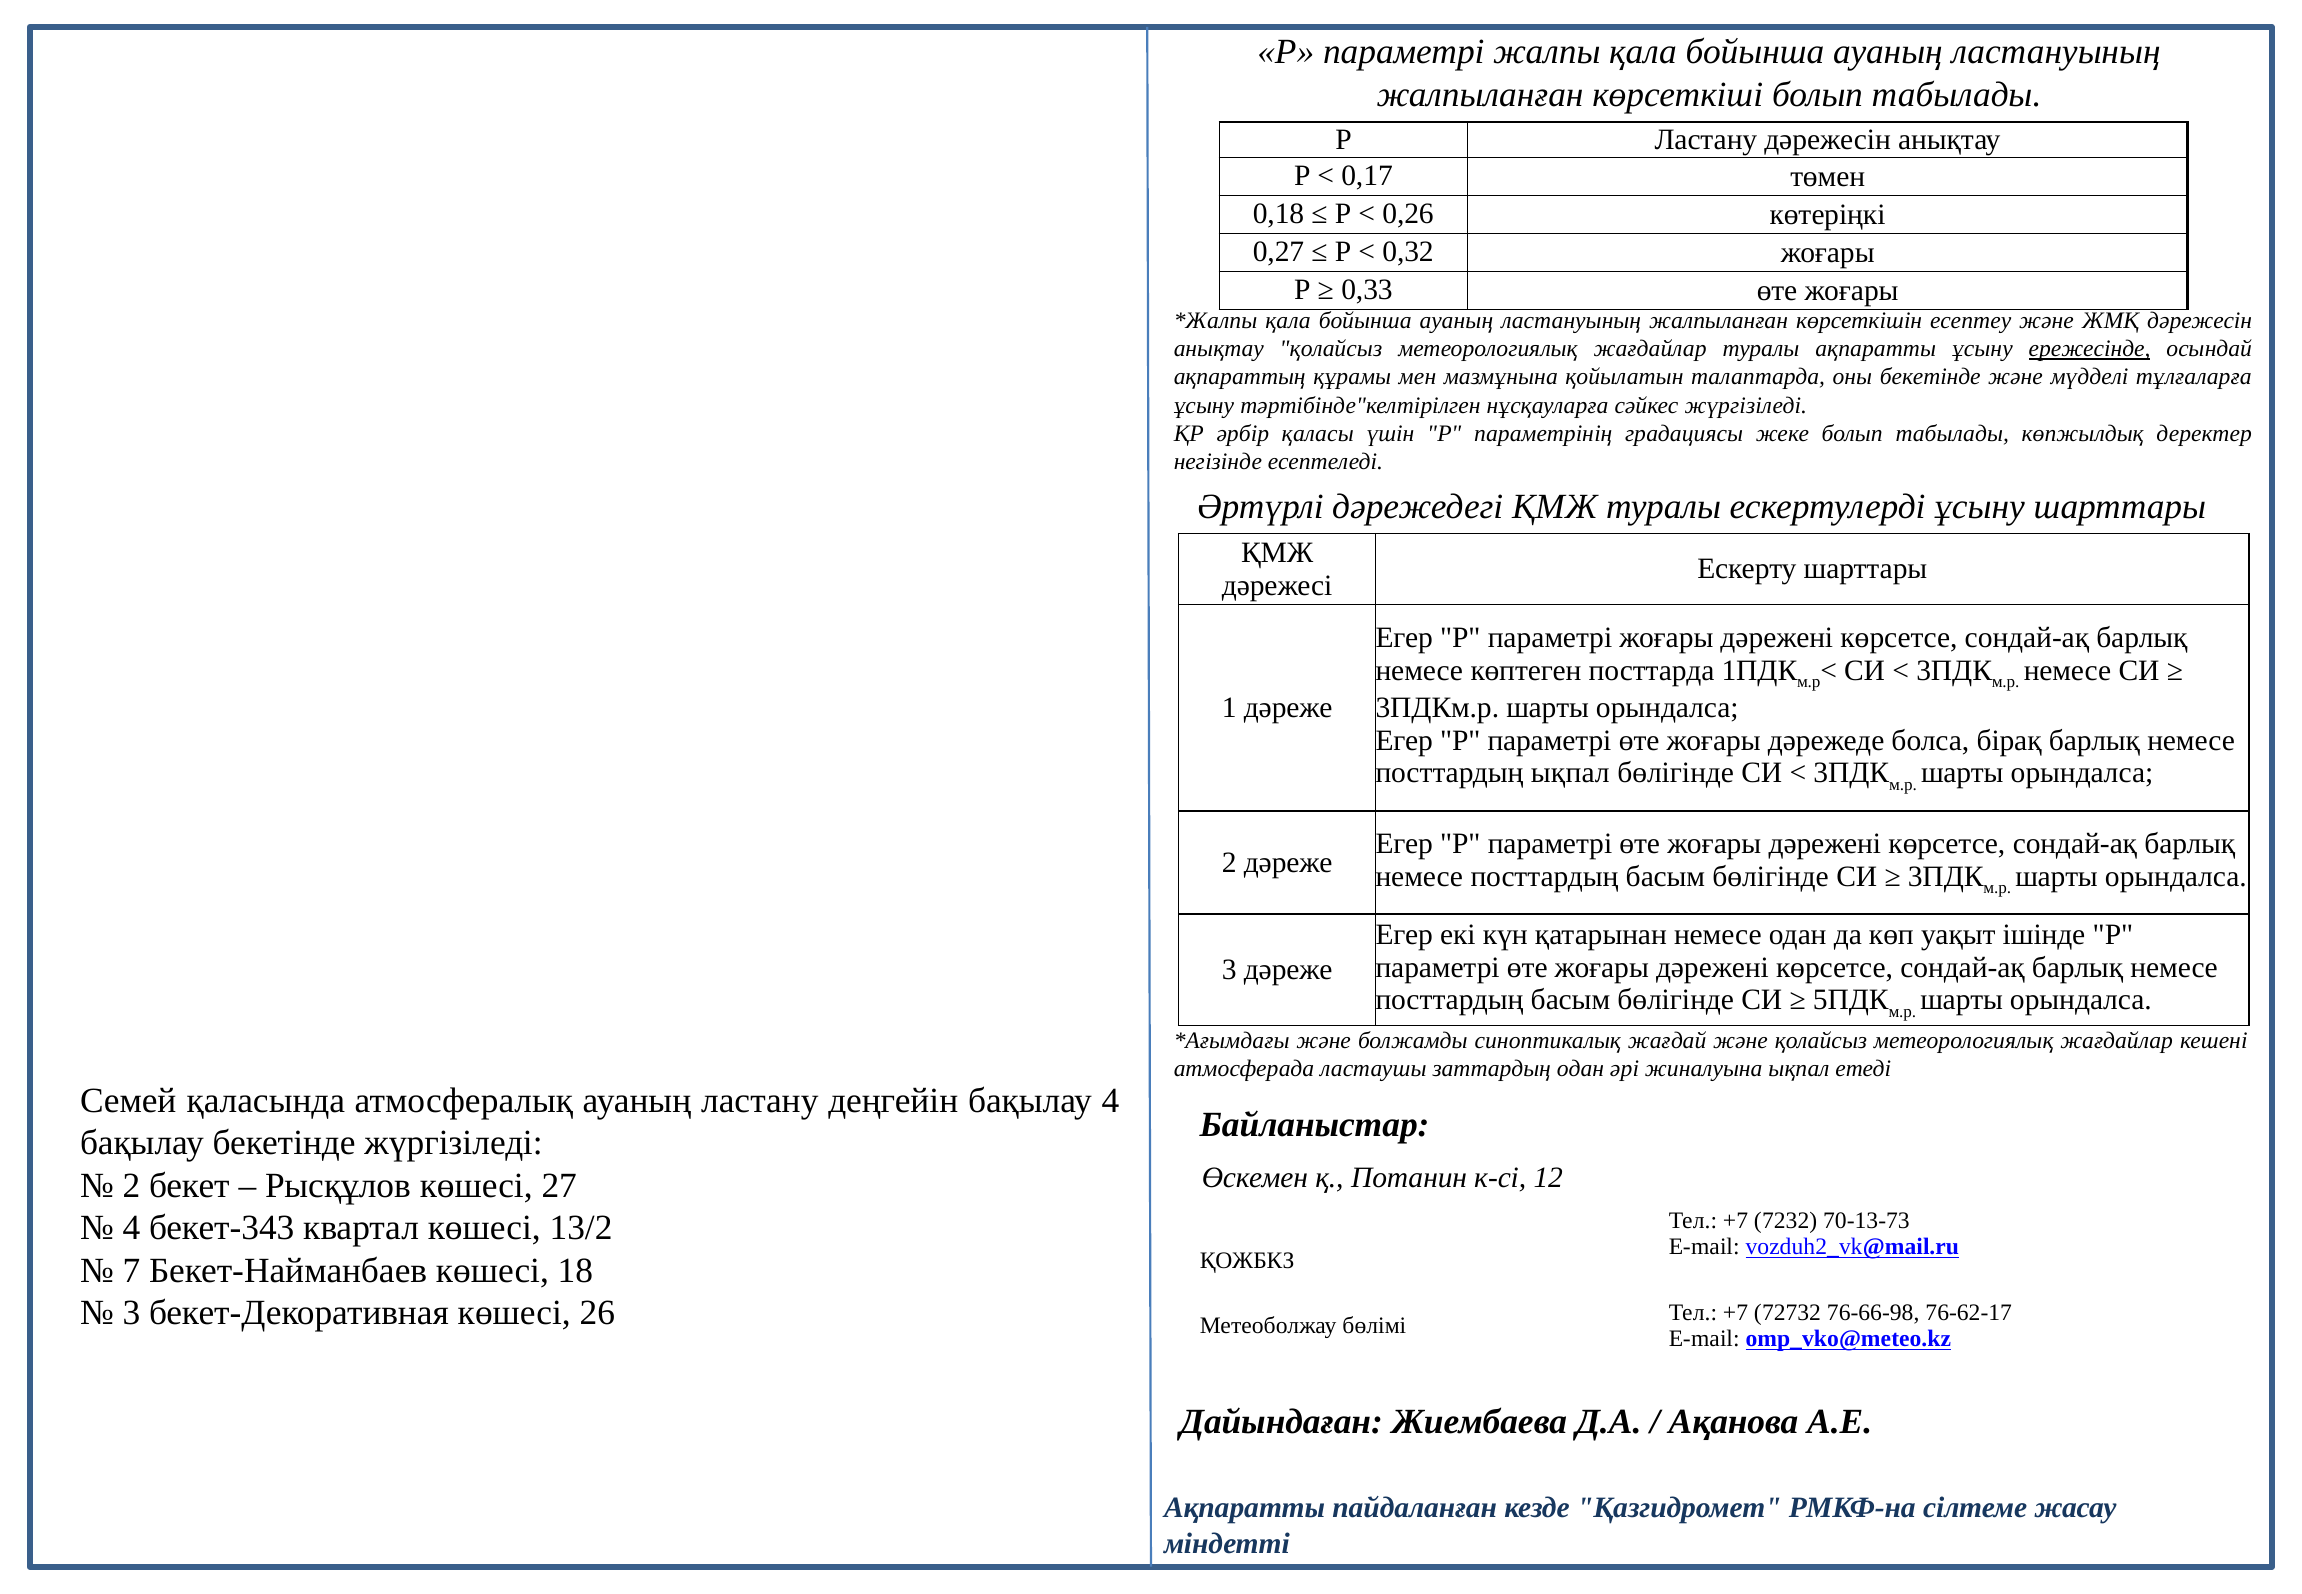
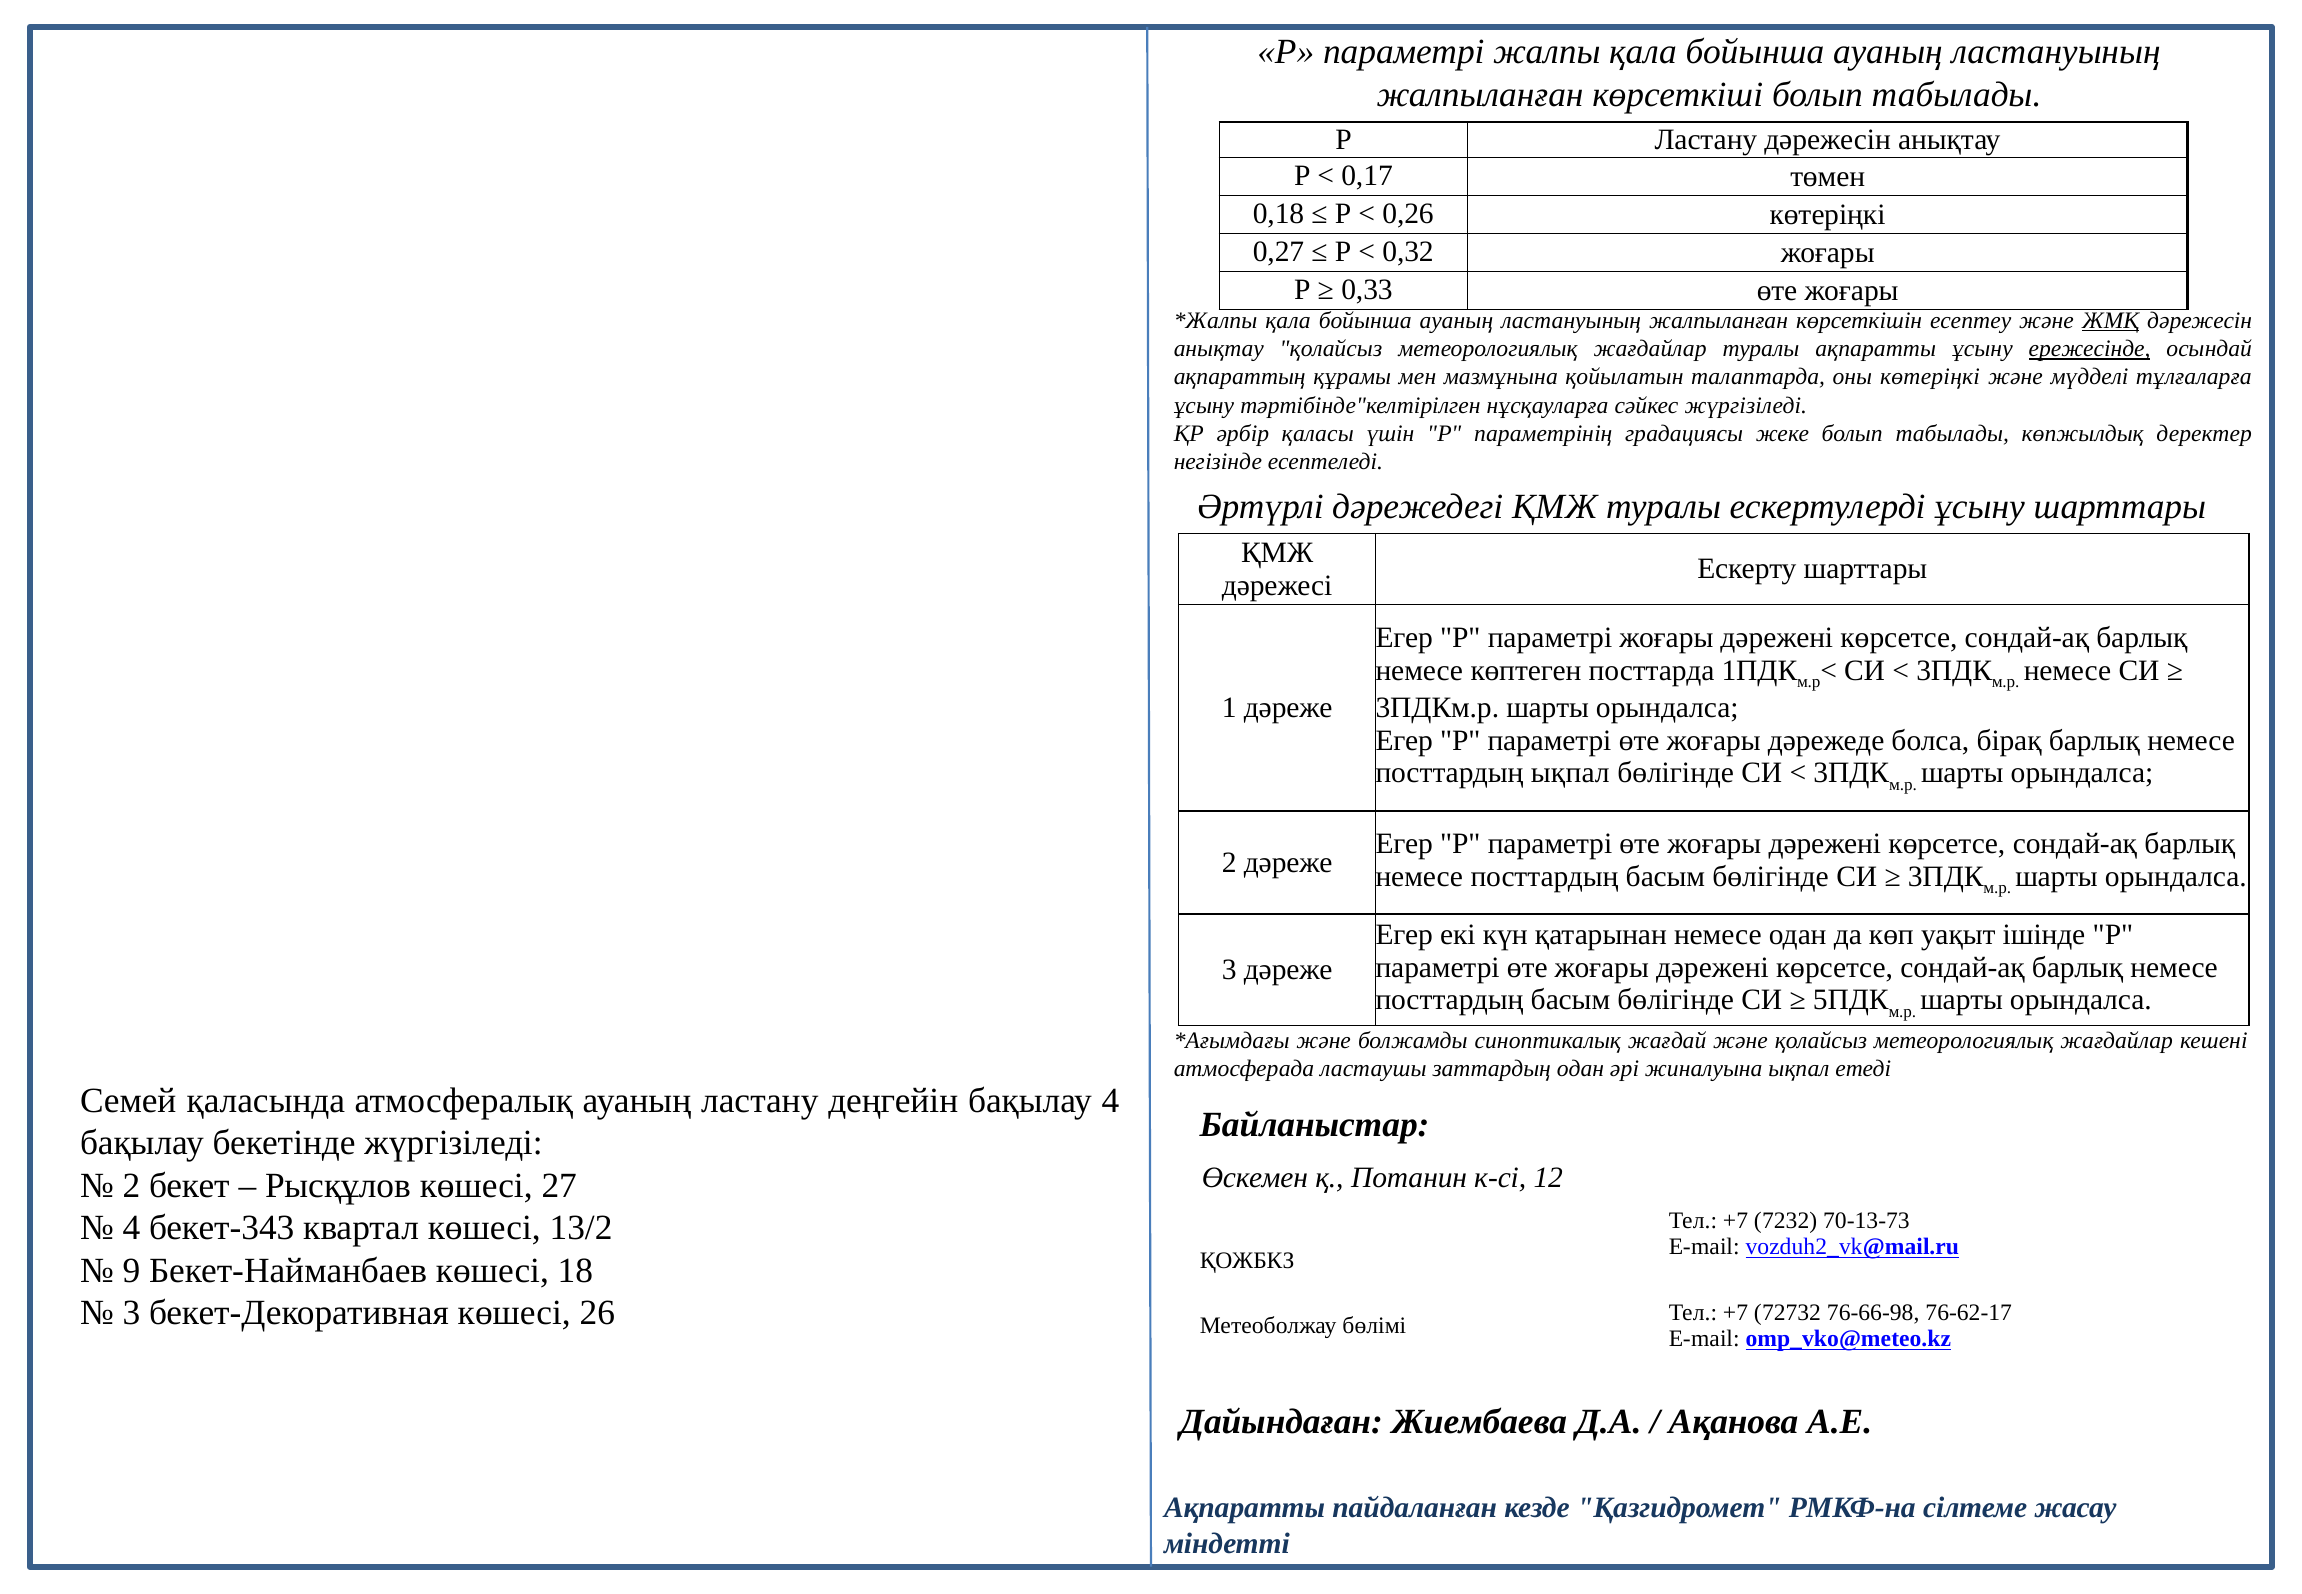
ЖМҚ underline: none -> present (2111, 320)
оны бекетінде: бекетінде -> көтеріңкі (1930, 377)
7: 7 -> 9 (131, 1270)
